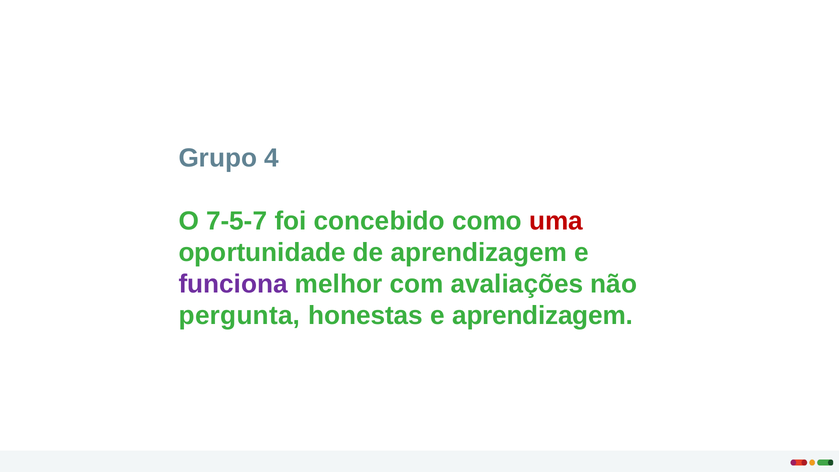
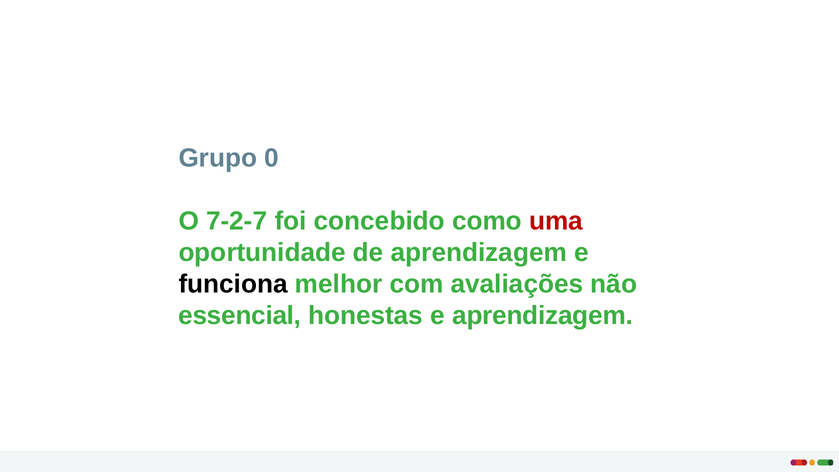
4: 4 -> 0 (272, 158)
7-5-7: 7-5-7 -> 7-2-7 (237, 221)
funciona colour: purple -> black (233, 284)
pergunta: pergunta -> essencial (240, 316)
